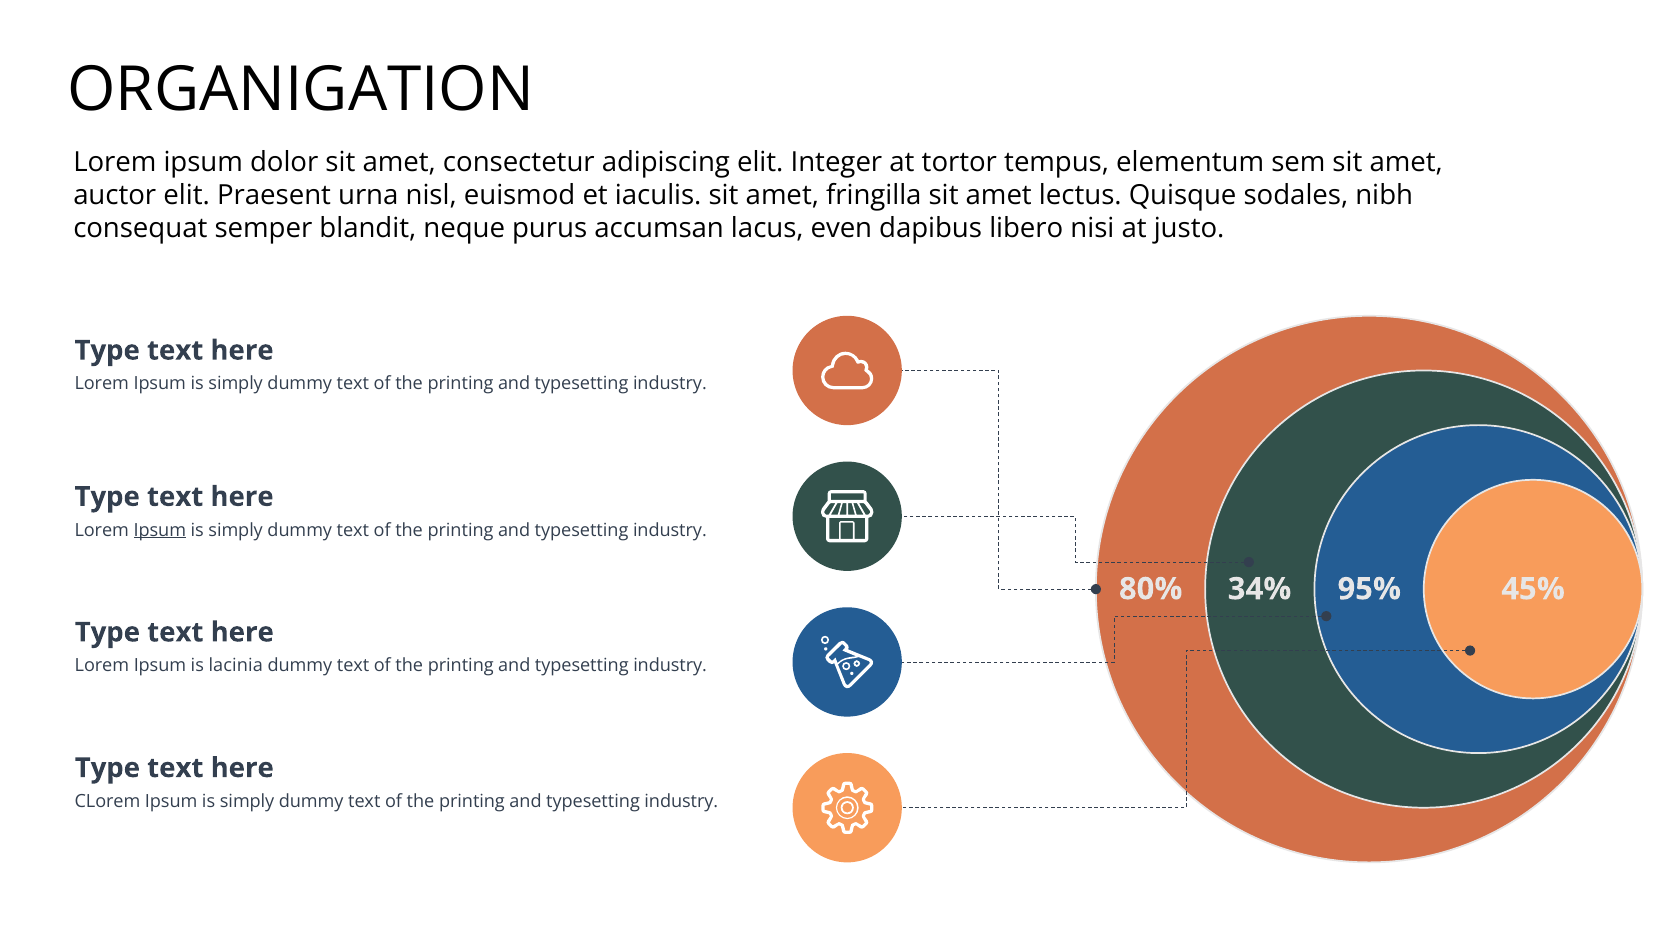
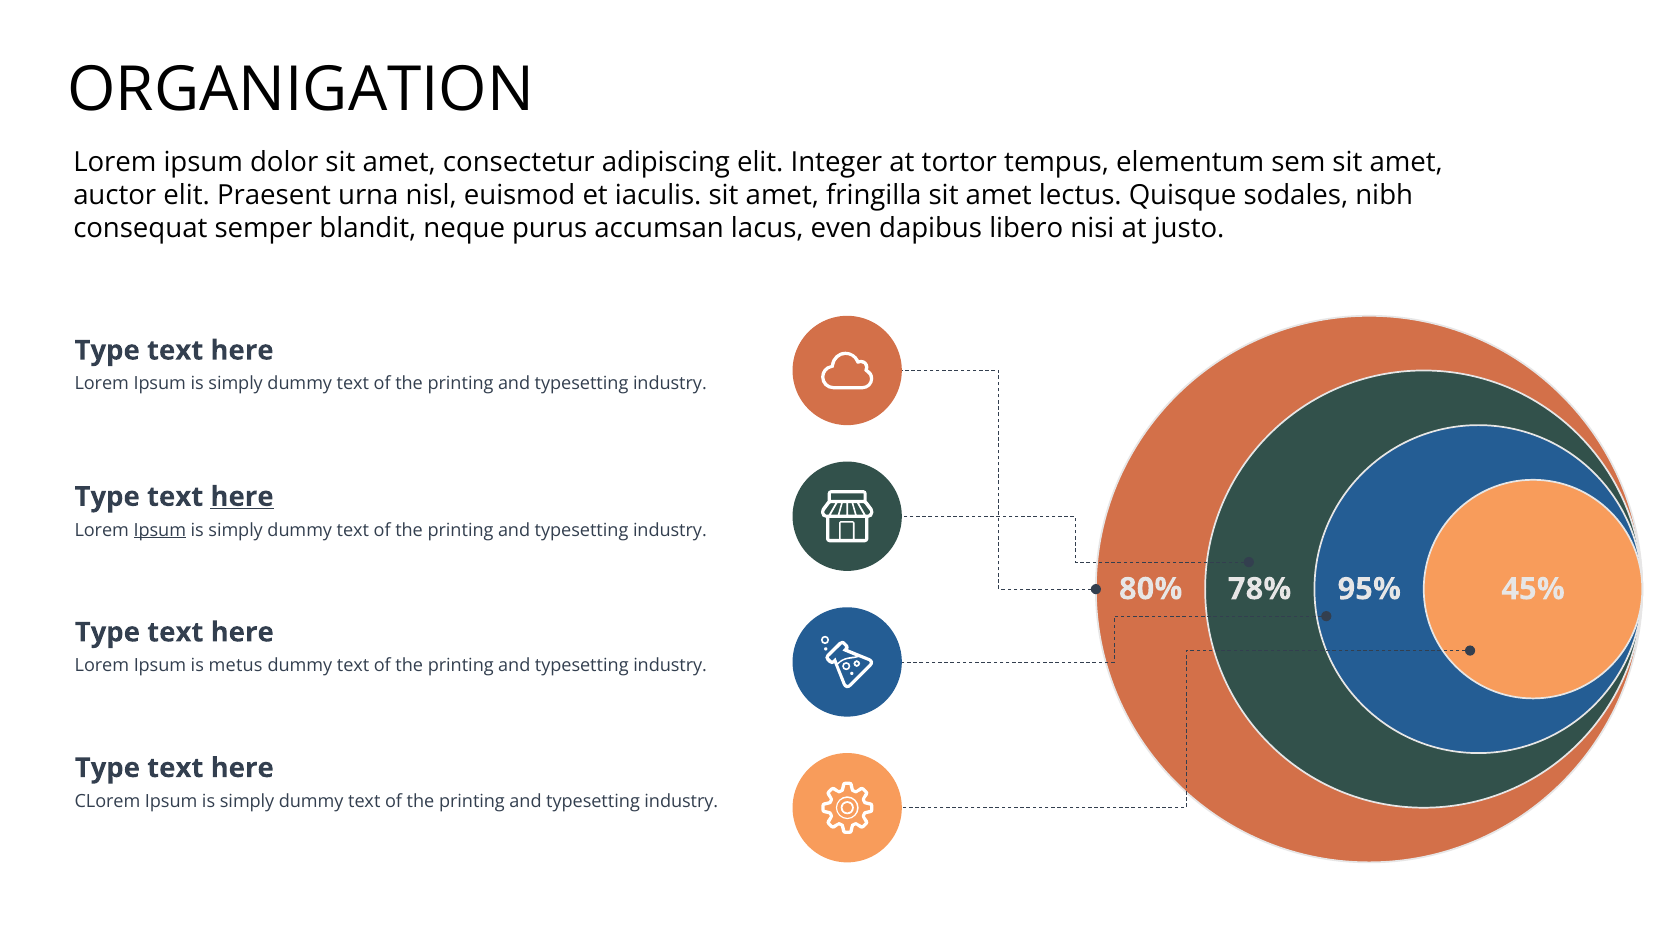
here underline: none -> present (242, 497)
34%: 34% -> 78% (1260, 589)
lacinia: lacinia -> metus (236, 666)
